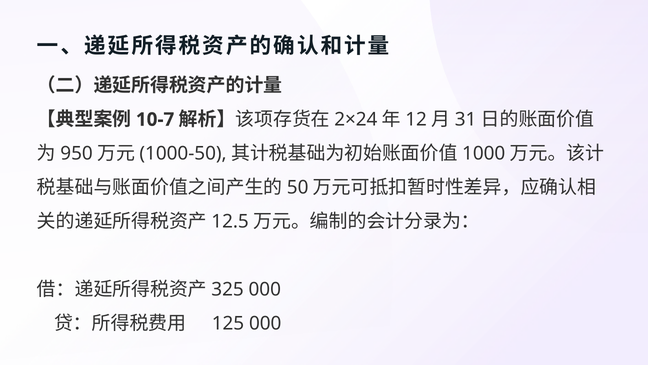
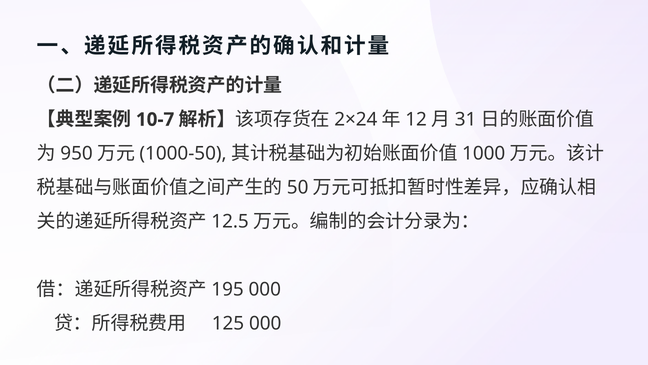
325: 325 -> 195 (228, 289)
